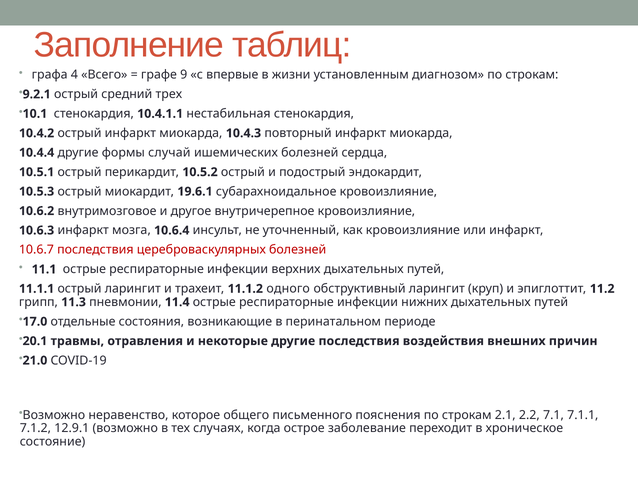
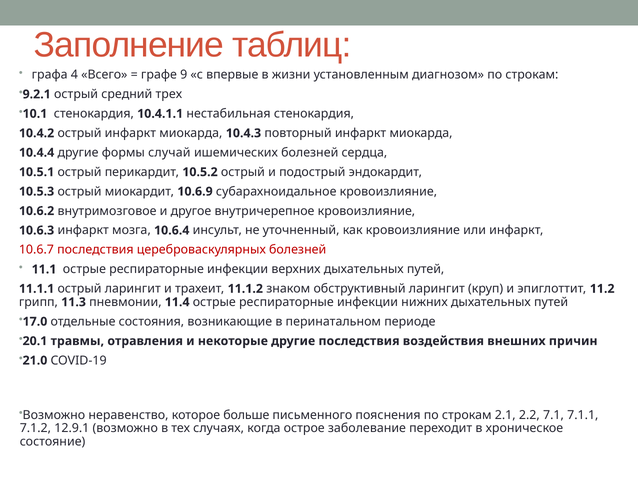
19.6.1: 19.6.1 -> 10.6.9 (195, 192)
одного: одного -> знаком (288, 289)
общего: общего -> больше (246, 415)
